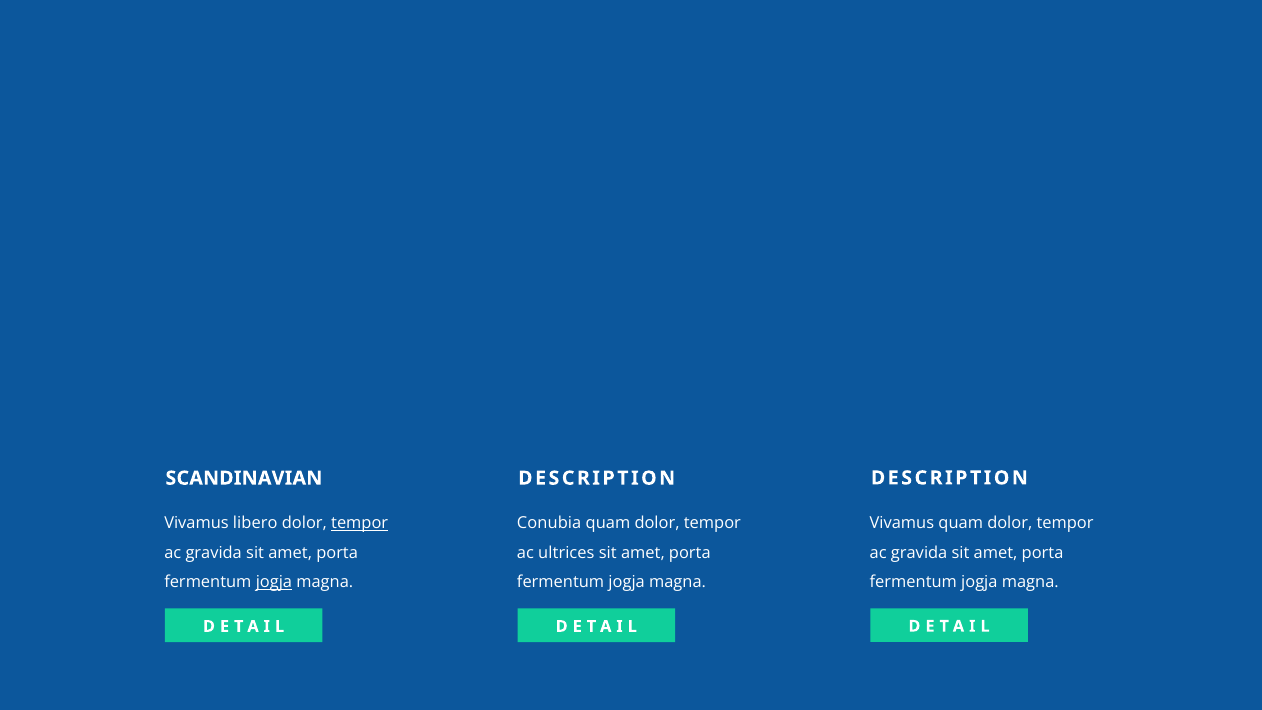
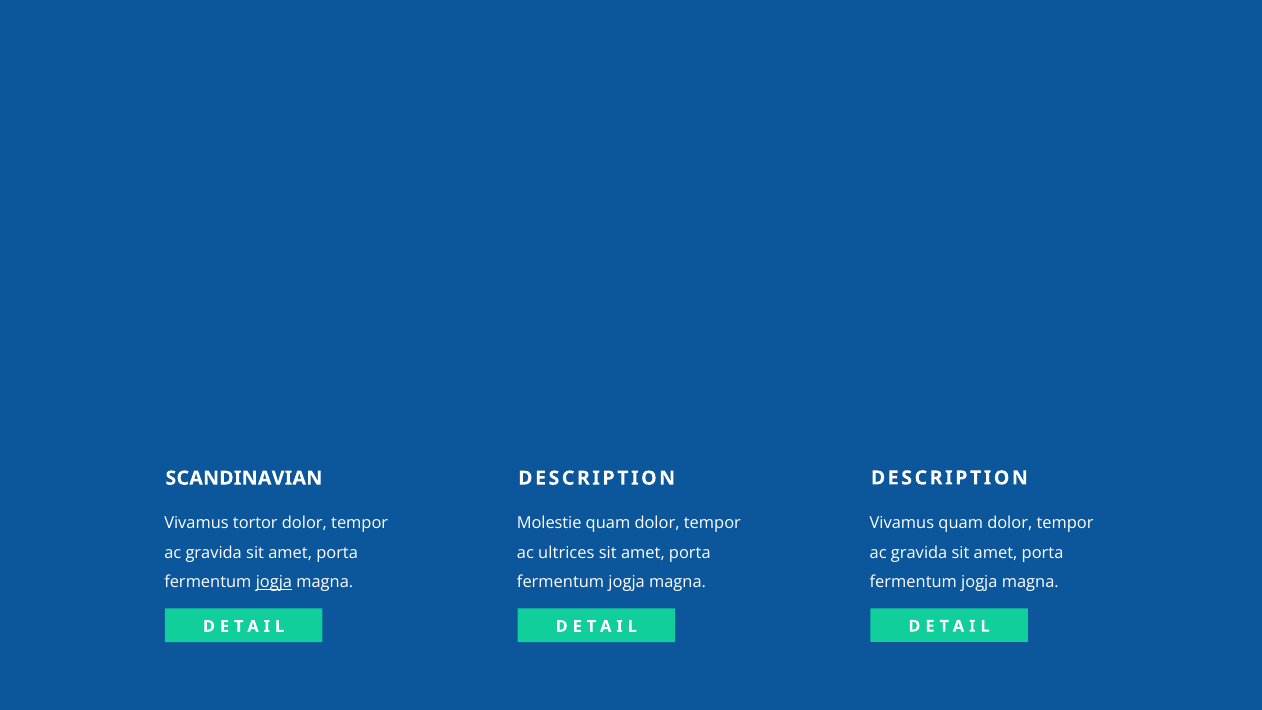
libero: libero -> tortor (255, 523)
tempor underline: present -> none (360, 523)
Conubia: Conubia -> Molestie (549, 523)
